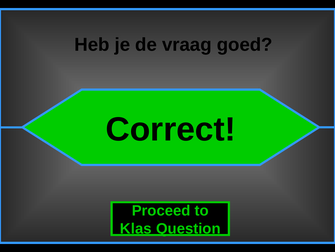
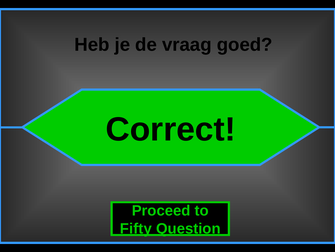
Klas: Klas -> Fifty (136, 228)
